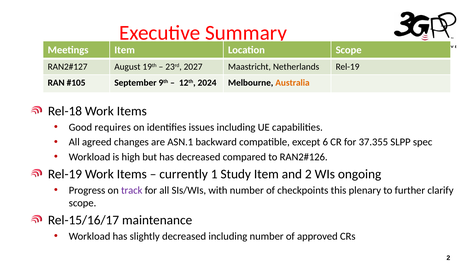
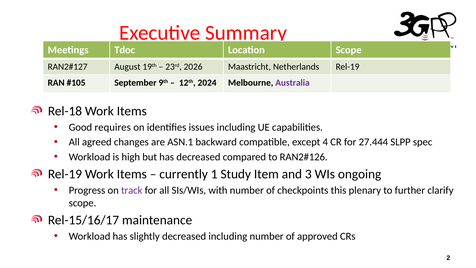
Meetings Item: Item -> Tdoc (125, 50)
2027: 2027 -> 2026 (193, 67)
Australia colour: orange -> purple (293, 83)
6: 6 -> 4 (325, 142)
37.355: 37.355 -> 27.444 (373, 142)
and 2: 2 -> 3 (308, 174)
